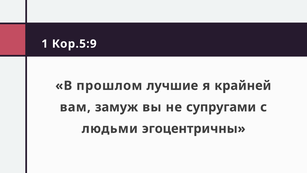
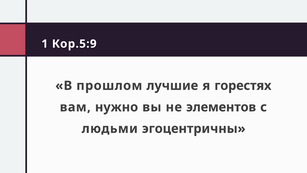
крайней: крайней -> горестях (243, 85)
замуж: замуж -> нужно (117, 107)
супругами: супругами -> элементов (221, 107)
